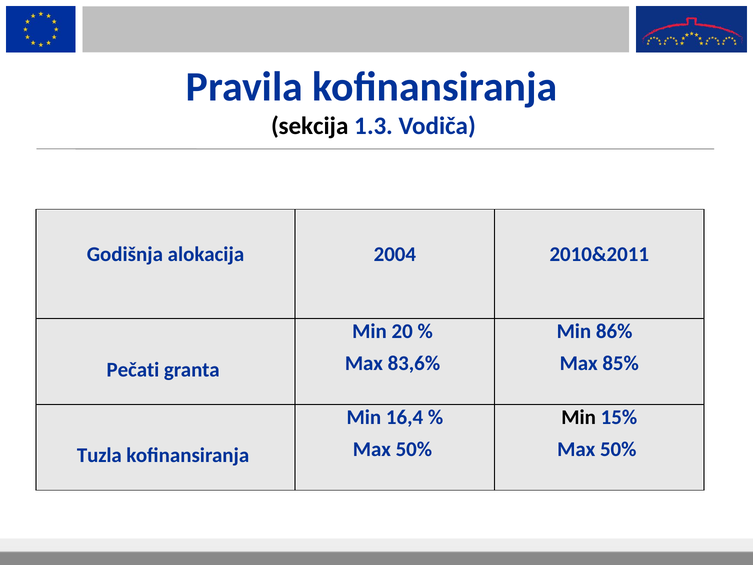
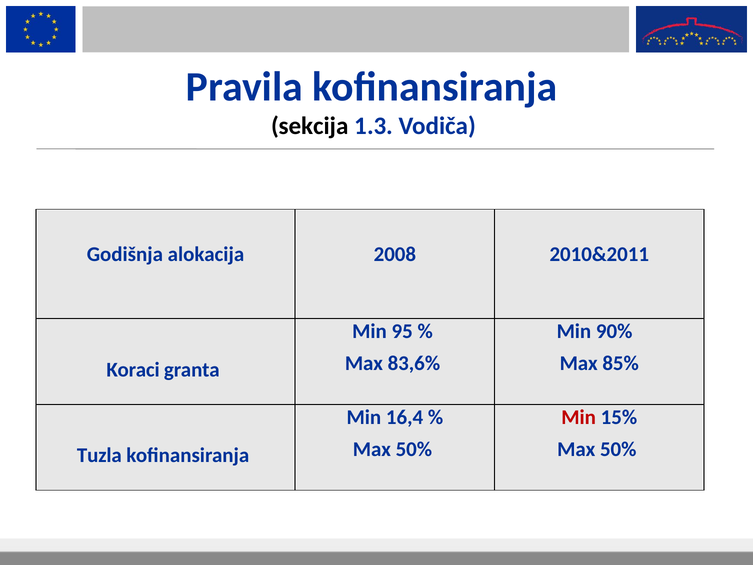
2004: 2004 -> 2008 (395, 254)
20: 20 -> 95 (402, 331)
86%: 86% -> 90% (614, 331)
Pečati: Pečati -> Koraci (133, 369)
Min colour: black -> red (579, 417)
